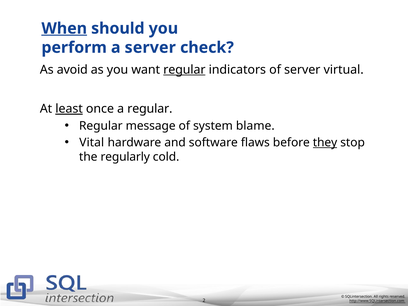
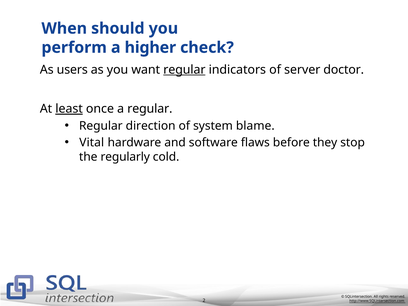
When underline: present -> none (64, 28)
a server: server -> higher (150, 48)
avoid: avoid -> users (72, 70)
virtual: virtual -> doctor (344, 70)
message: message -> direction (151, 126)
they underline: present -> none (325, 143)
